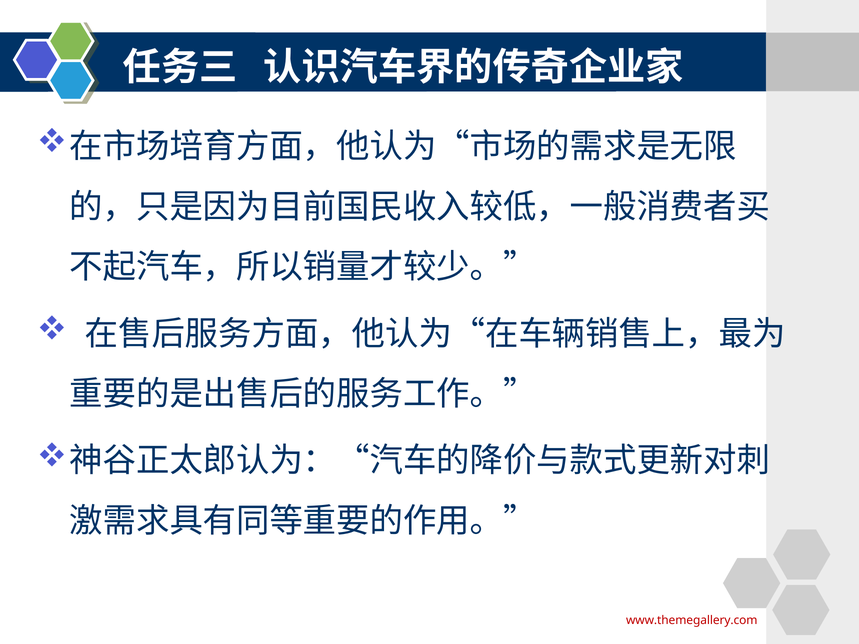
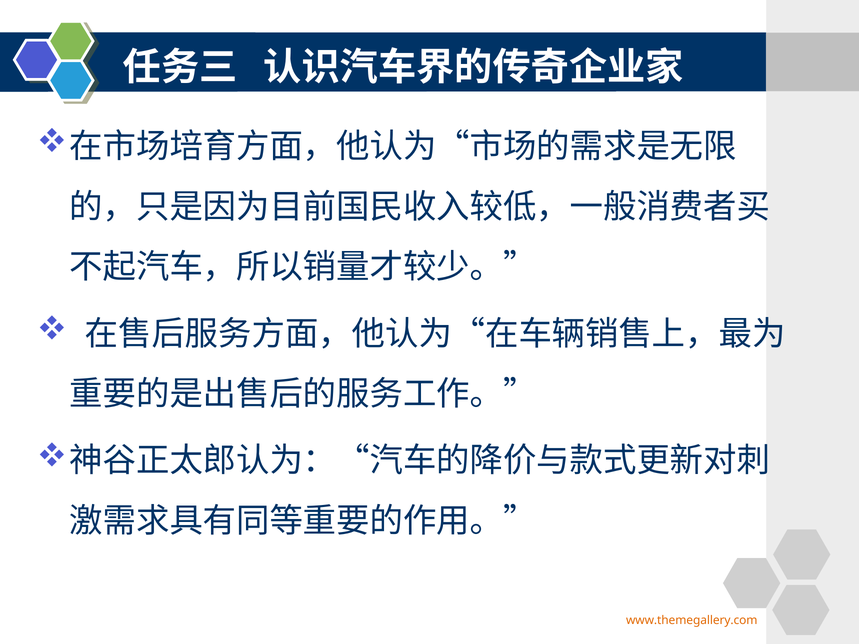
www.themegallery.com colour: red -> orange (692, 621)
